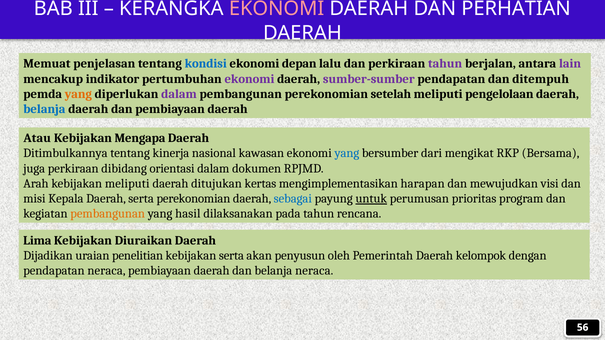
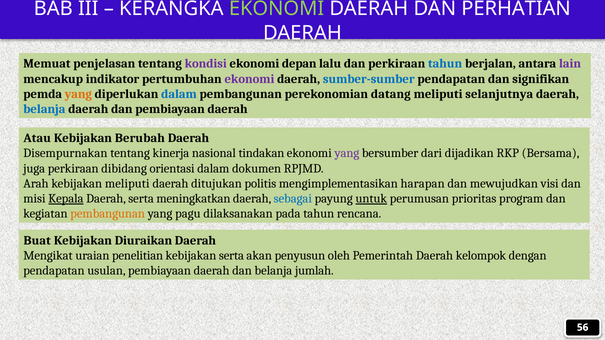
EKONOMI colour: pink -> light green (277, 9)
kondisi colour: blue -> purple (206, 64)
tahun colour: purple -> blue (445, 64)
sumber-sumber colour: purple -> blue (369, 79)
ditempuh: ditempuh -> signifikan (541, 79)
dalam colour: purple -> blue (179, 94)
setelah: setelah -> datang (391, 94)
pengelolaan: pengelolaan -> selanjutnya (499, 94)
Mengapa: Mengapa -> Berubah (140, 138)
Ditimbulkannya: Ditimbulkannya -> Disempurnakan (65, 153)
kawasan: kawasan -> tindakan (261, 153)
yang colour: blue -> purple (347, 153)
mengikat: mengikat -> dijadikan (469, 153)
kertas: kertas -> politis (260, 184)
Kepala underline: none -> present (66, 199)
serta perekonomian: perekonomian -> meningkatkan (193, 199)
hasil: hasil -> pagu (188, 214)
Lima: Lima -> Buat (37, 241)
Dijadikan: Dijadikan -> Mengikat (48, 256)
pendapatan neraca: neraca -> usulan (106, 271)
belanja neraca: neraca -> jumlah (314, 271)
